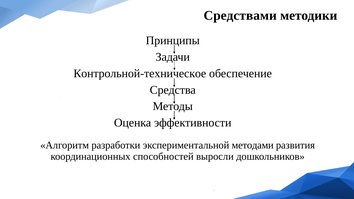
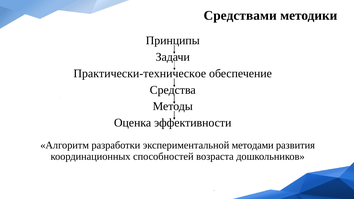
Контрольной-техническое: Контрольной-техническое -> Практически-техническое (140, 73)
выросли: выросли -> возраста (215, 156)
